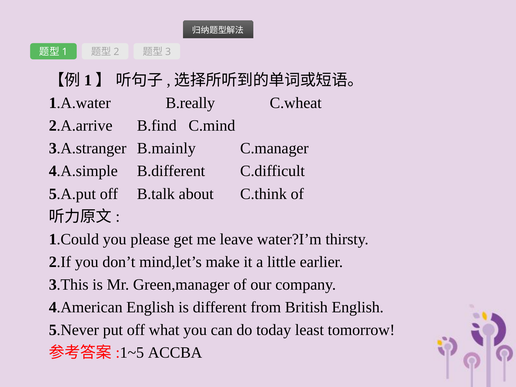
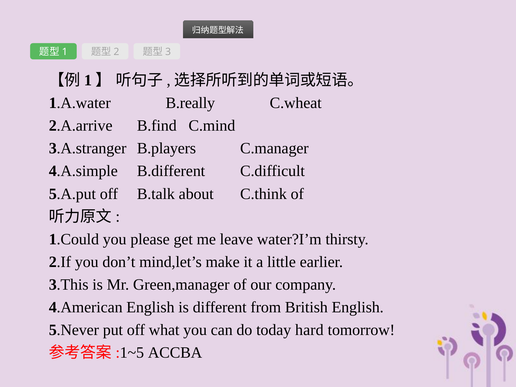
B.mainly: B.mainly -> B.players (166, 148)
least: least -> hard (309, 330)
